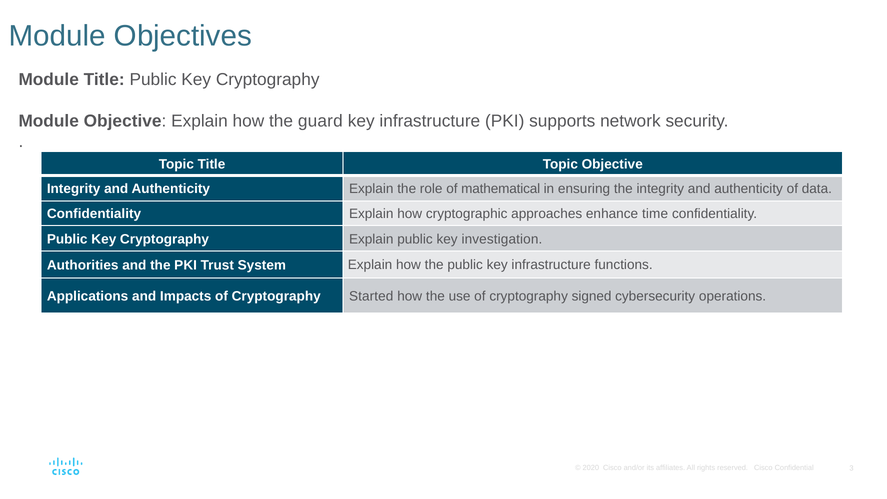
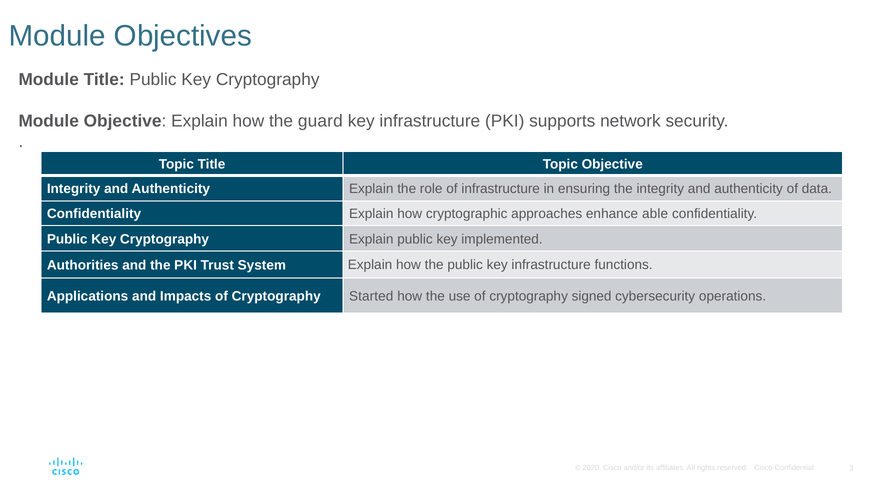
of mathematical: mathematical -> infrastructure (501, 189)
time: time -> able (655, 214)
investigation: investigation -> implemented (502, 239)
